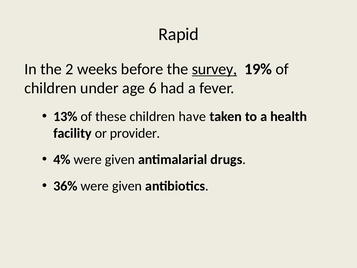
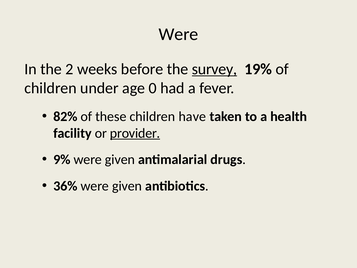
Rapid: Rapid -> Were (179, 34)
6: 6 -> 0 (153, 88)
13%: 13% -> 82% (65, 116)
provider underline: none -> present (135, 133)
4%: 4% -> 9% (62, 159)
